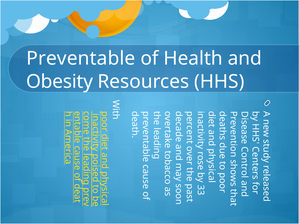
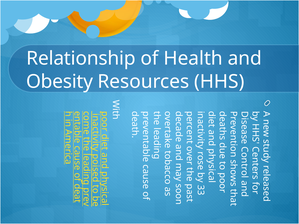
Preventable: Preventable -> Relationship (81, 58)
